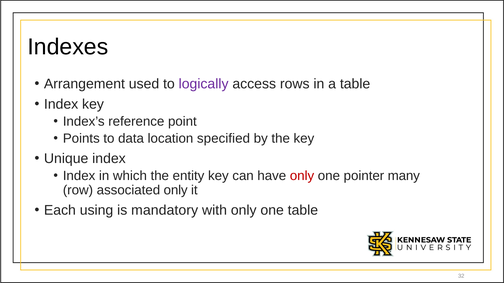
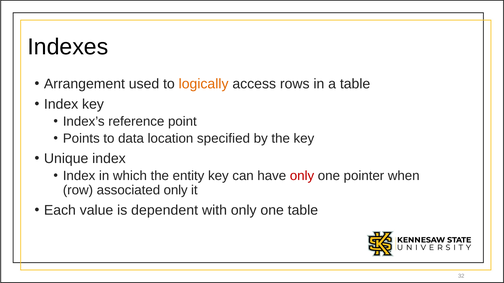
logically colour: purple -> orange (204, 84)
many: many -> when (404, 176)
using: using -> value (97, 210)
mandatory: mandatory -> dependent (165, 210)
